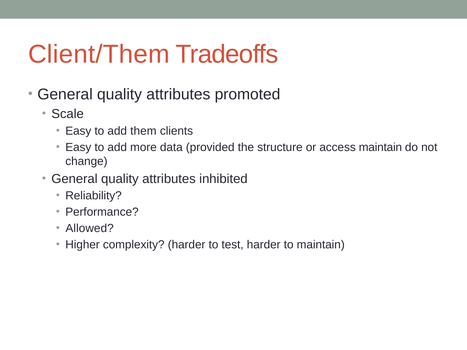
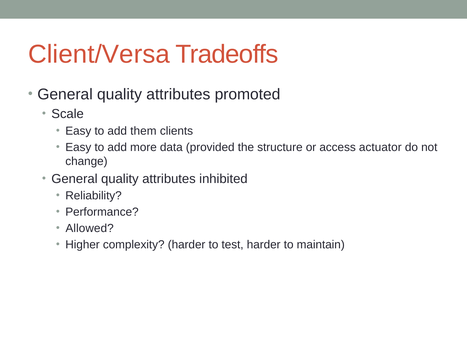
Client/Them: Client/Them -> Client/Versa (99, 54)
access maintain: maintain -> actuator (380, 147)
